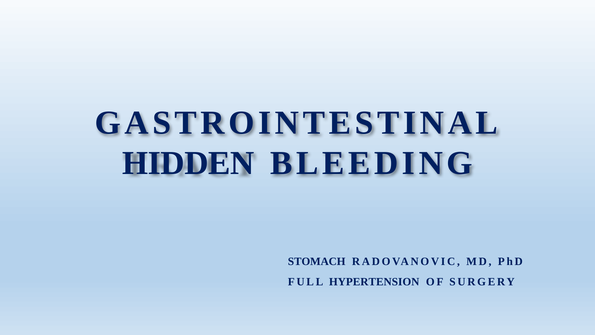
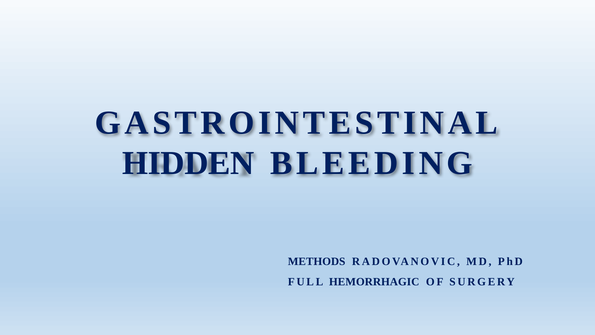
STOMACH: STOMACH -> METHODS (317, 261)
HYPERTENSION: HYPERTENSION -> HEMORRHAGIC (374, 281)
